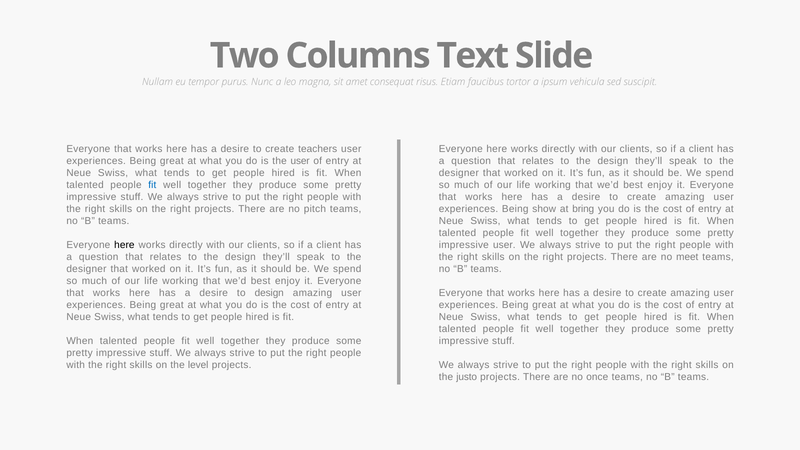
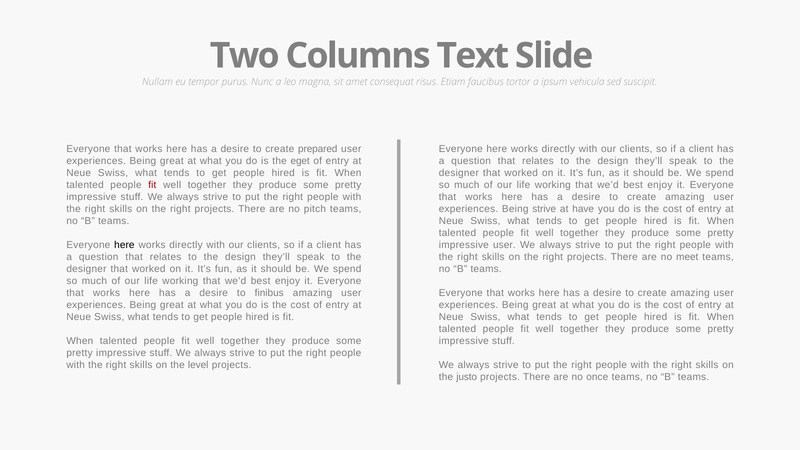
teachers: teachers -> prepared (318, 149)
the user: user -> eget (300, 161)
fit colour: blue -> red (152, 185)
Being show: show -> strive (544, 209)
bring: bring -> have (583, 209)
to design: design -> finibus (269, 293)
